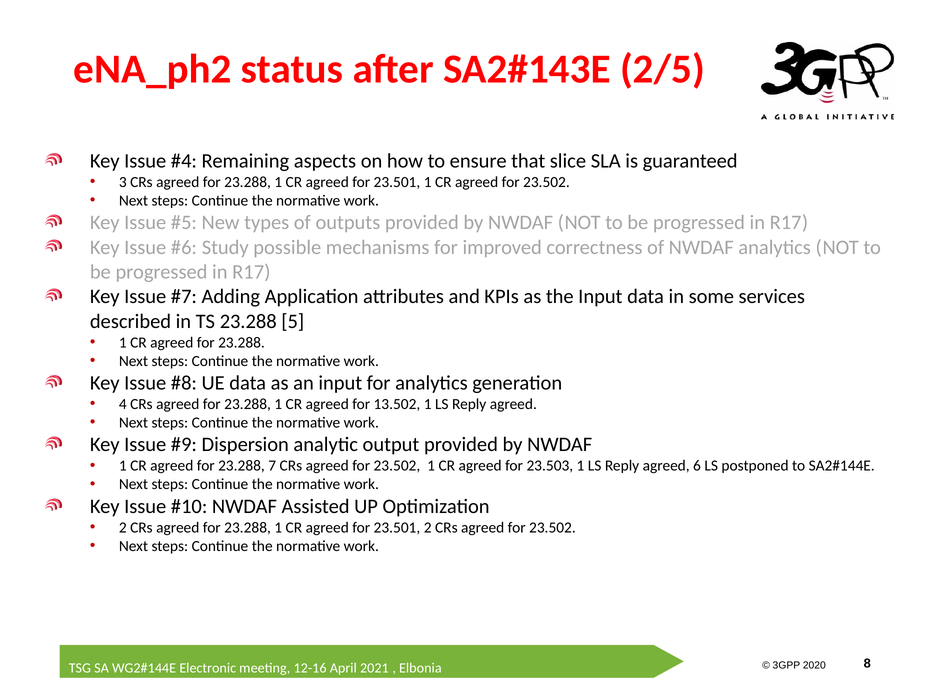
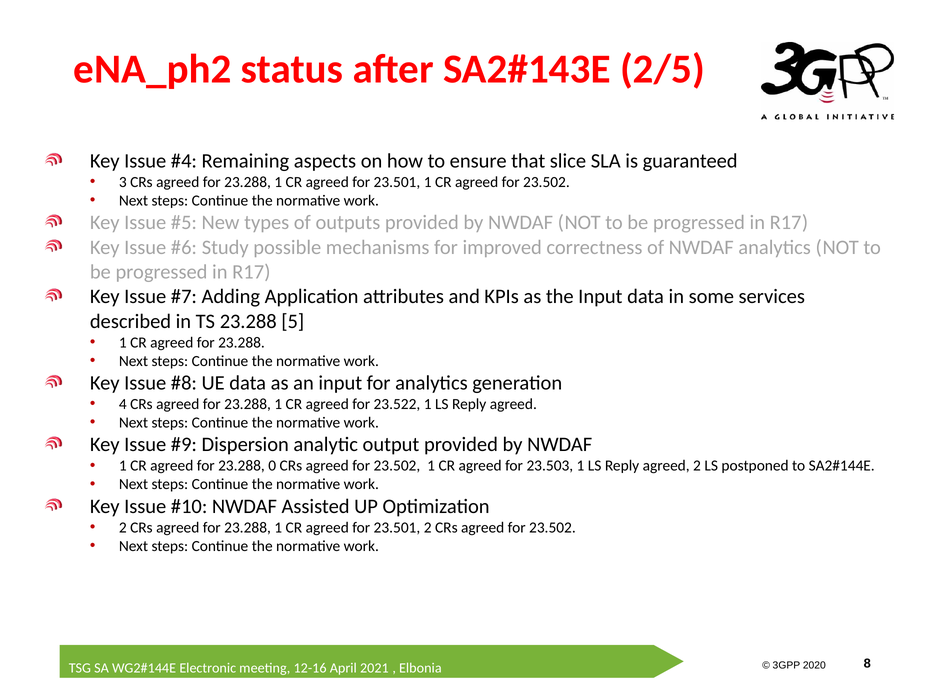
13.502: 13.502 -> 23.522 (397, 404)
7: 7 -> 0 (272, 466)
agreed 6: 6 -> 2 (697, 466)
